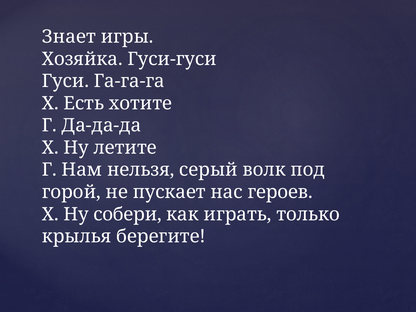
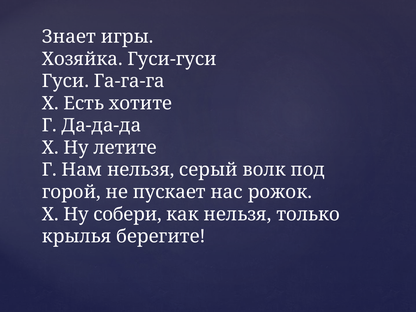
героев: героев -> рожок (280, 192)
как играть: играть -> нельзя (238, 214)
